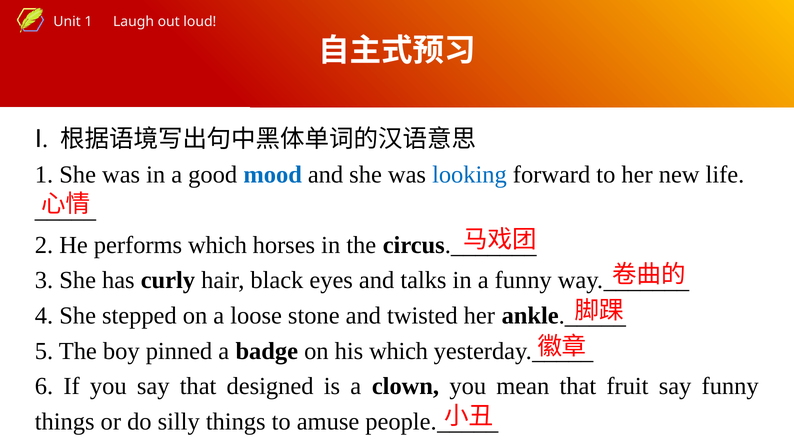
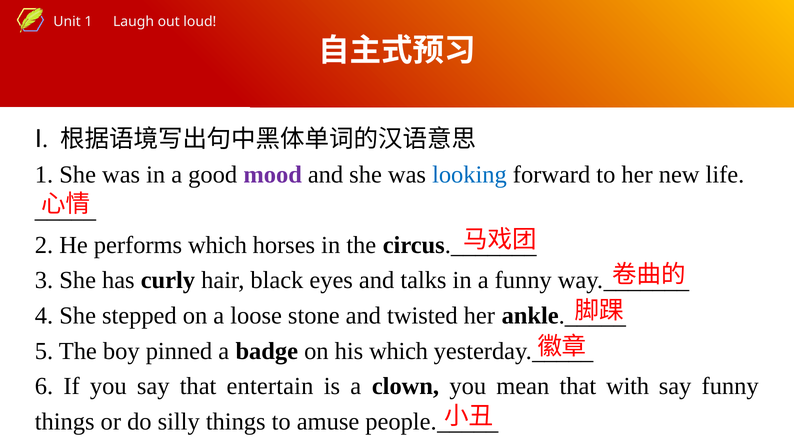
mood colour: blue -> purple (273, 175)
designed: designed -> entertain (270, 387)
fruit: fruit -> with (628, 387)
